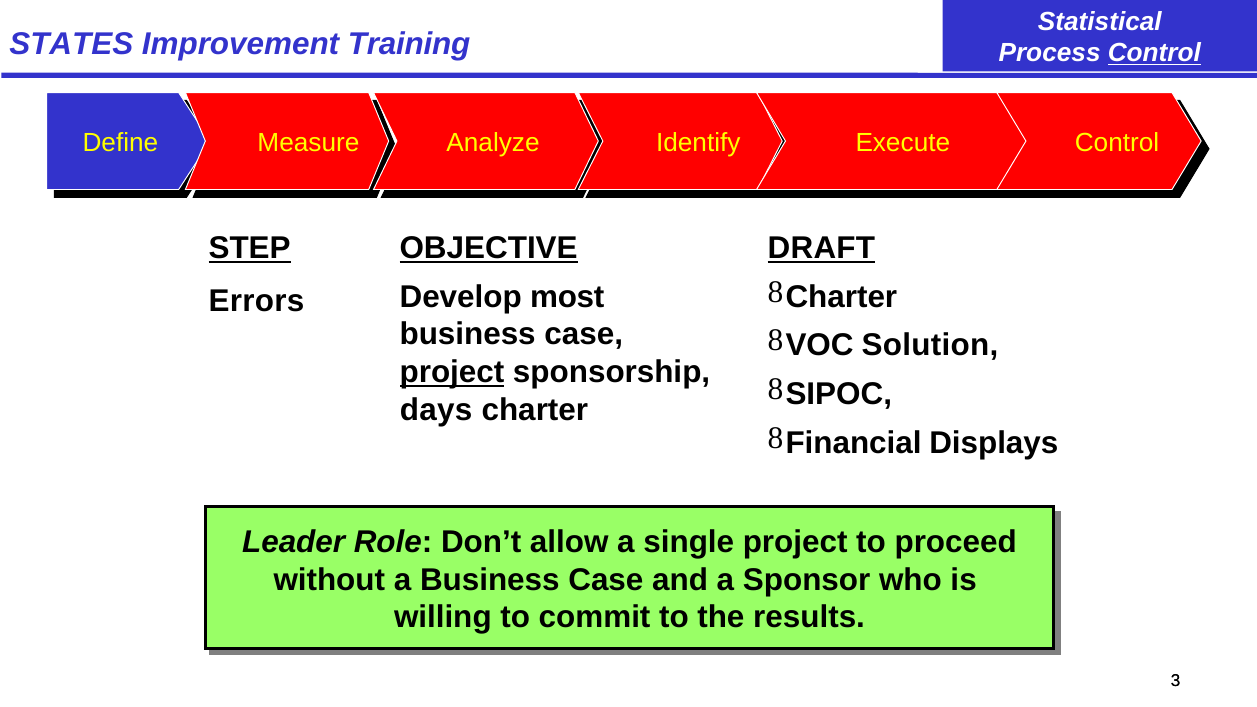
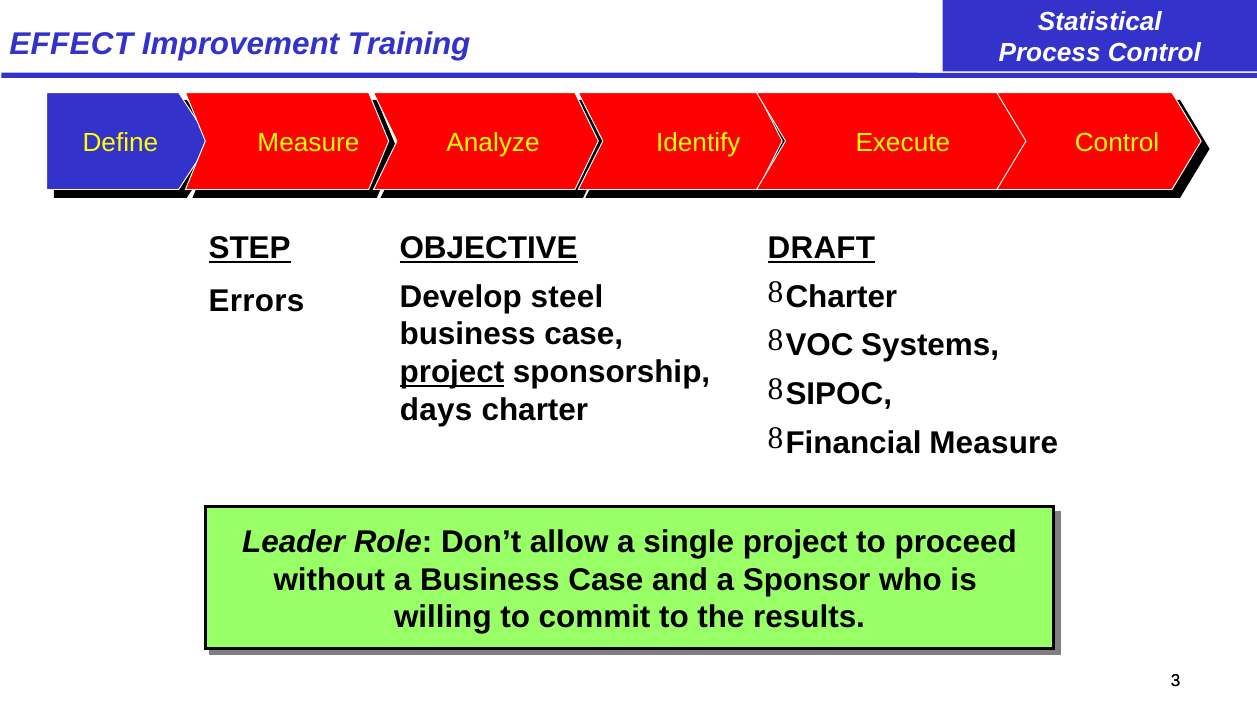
STATES: STATES -> EFFECT (71, 44)
Control underline: present -> none (1154, 53)
most: most -> steel (567, 297)
Solution: Solution -> Systems (930, 346)
Displays: Displays -> Measure (994, 443)
